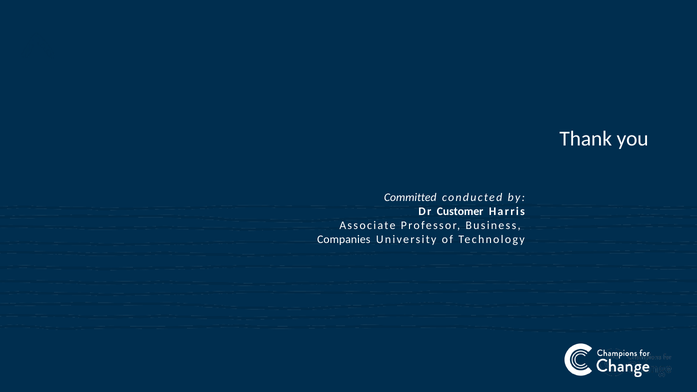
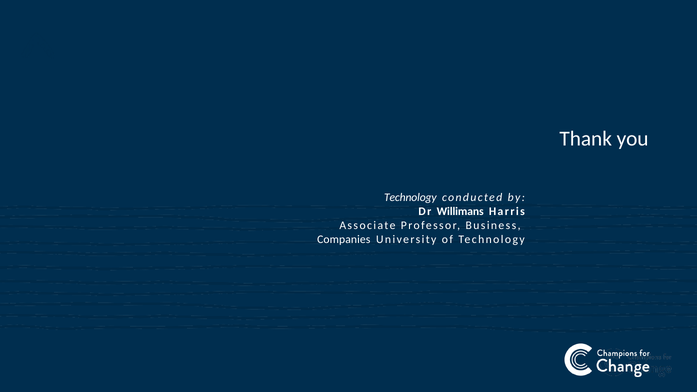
Committed: Committed -> Technology (410, 197)
Customer: Customer -> Willimans (460, 211)
